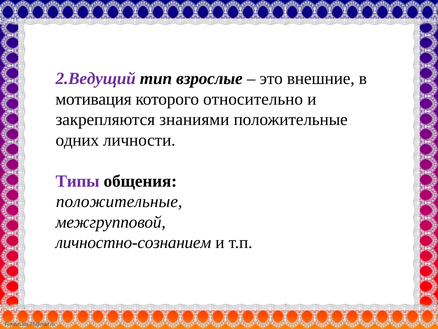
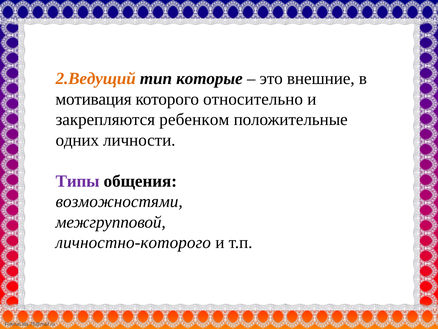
2.Ведущий colour: purple -> orange (96, 79)
взрослые: взрослые -> которые (209, 79)
знаниями: знаниями -> ребенком (194, 119)
положительные: положительные -> возможностями (119, 201)
личностно-сознанием: личностно-сознанием -> личностно-которого (133, 242)
